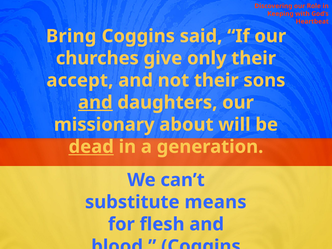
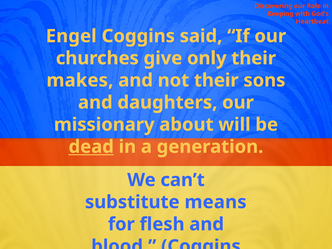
Bring: Bring -> Engel (71, 36)
accept: accept -> makes (80, 80)
and underline: present -> none (95, 102)
